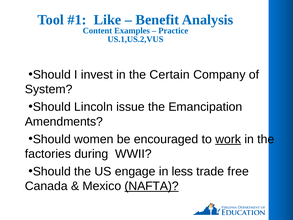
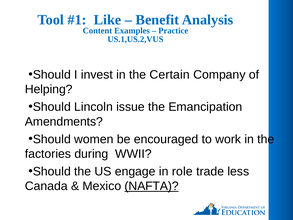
System: System -> Helping (49, 89)
work underline: present -> none (228, 139)
less: less -> role (182, 171)
free: free -> less (238, 171)
